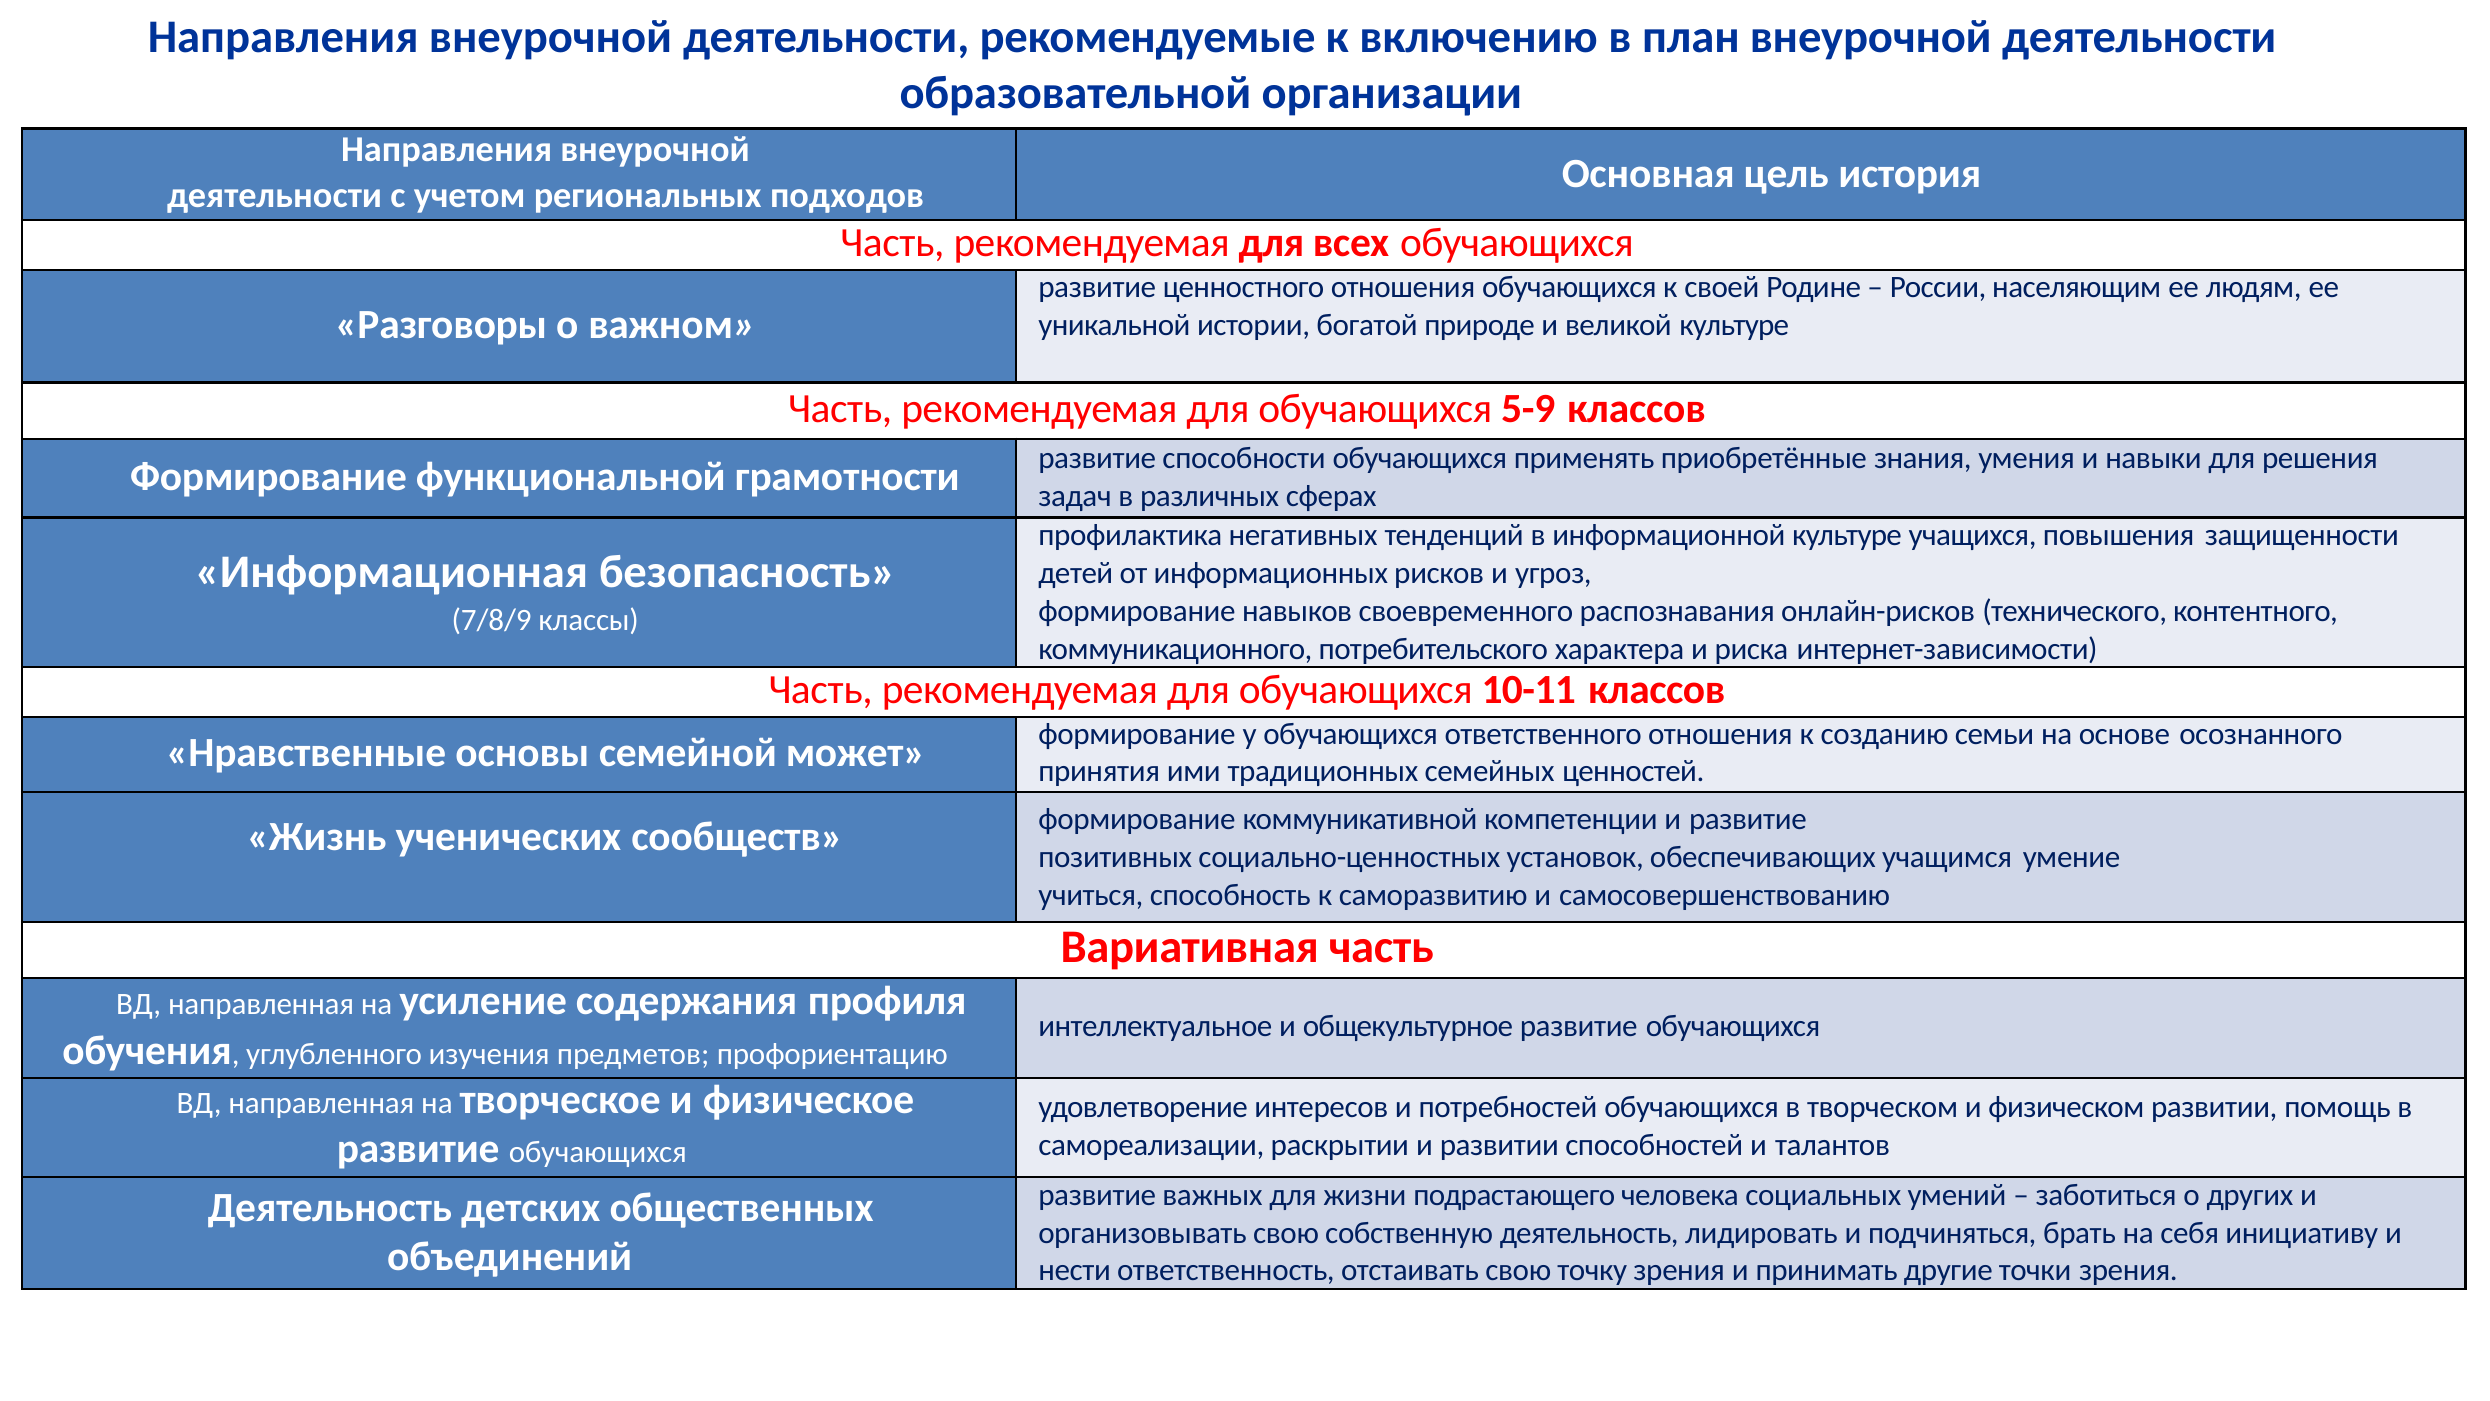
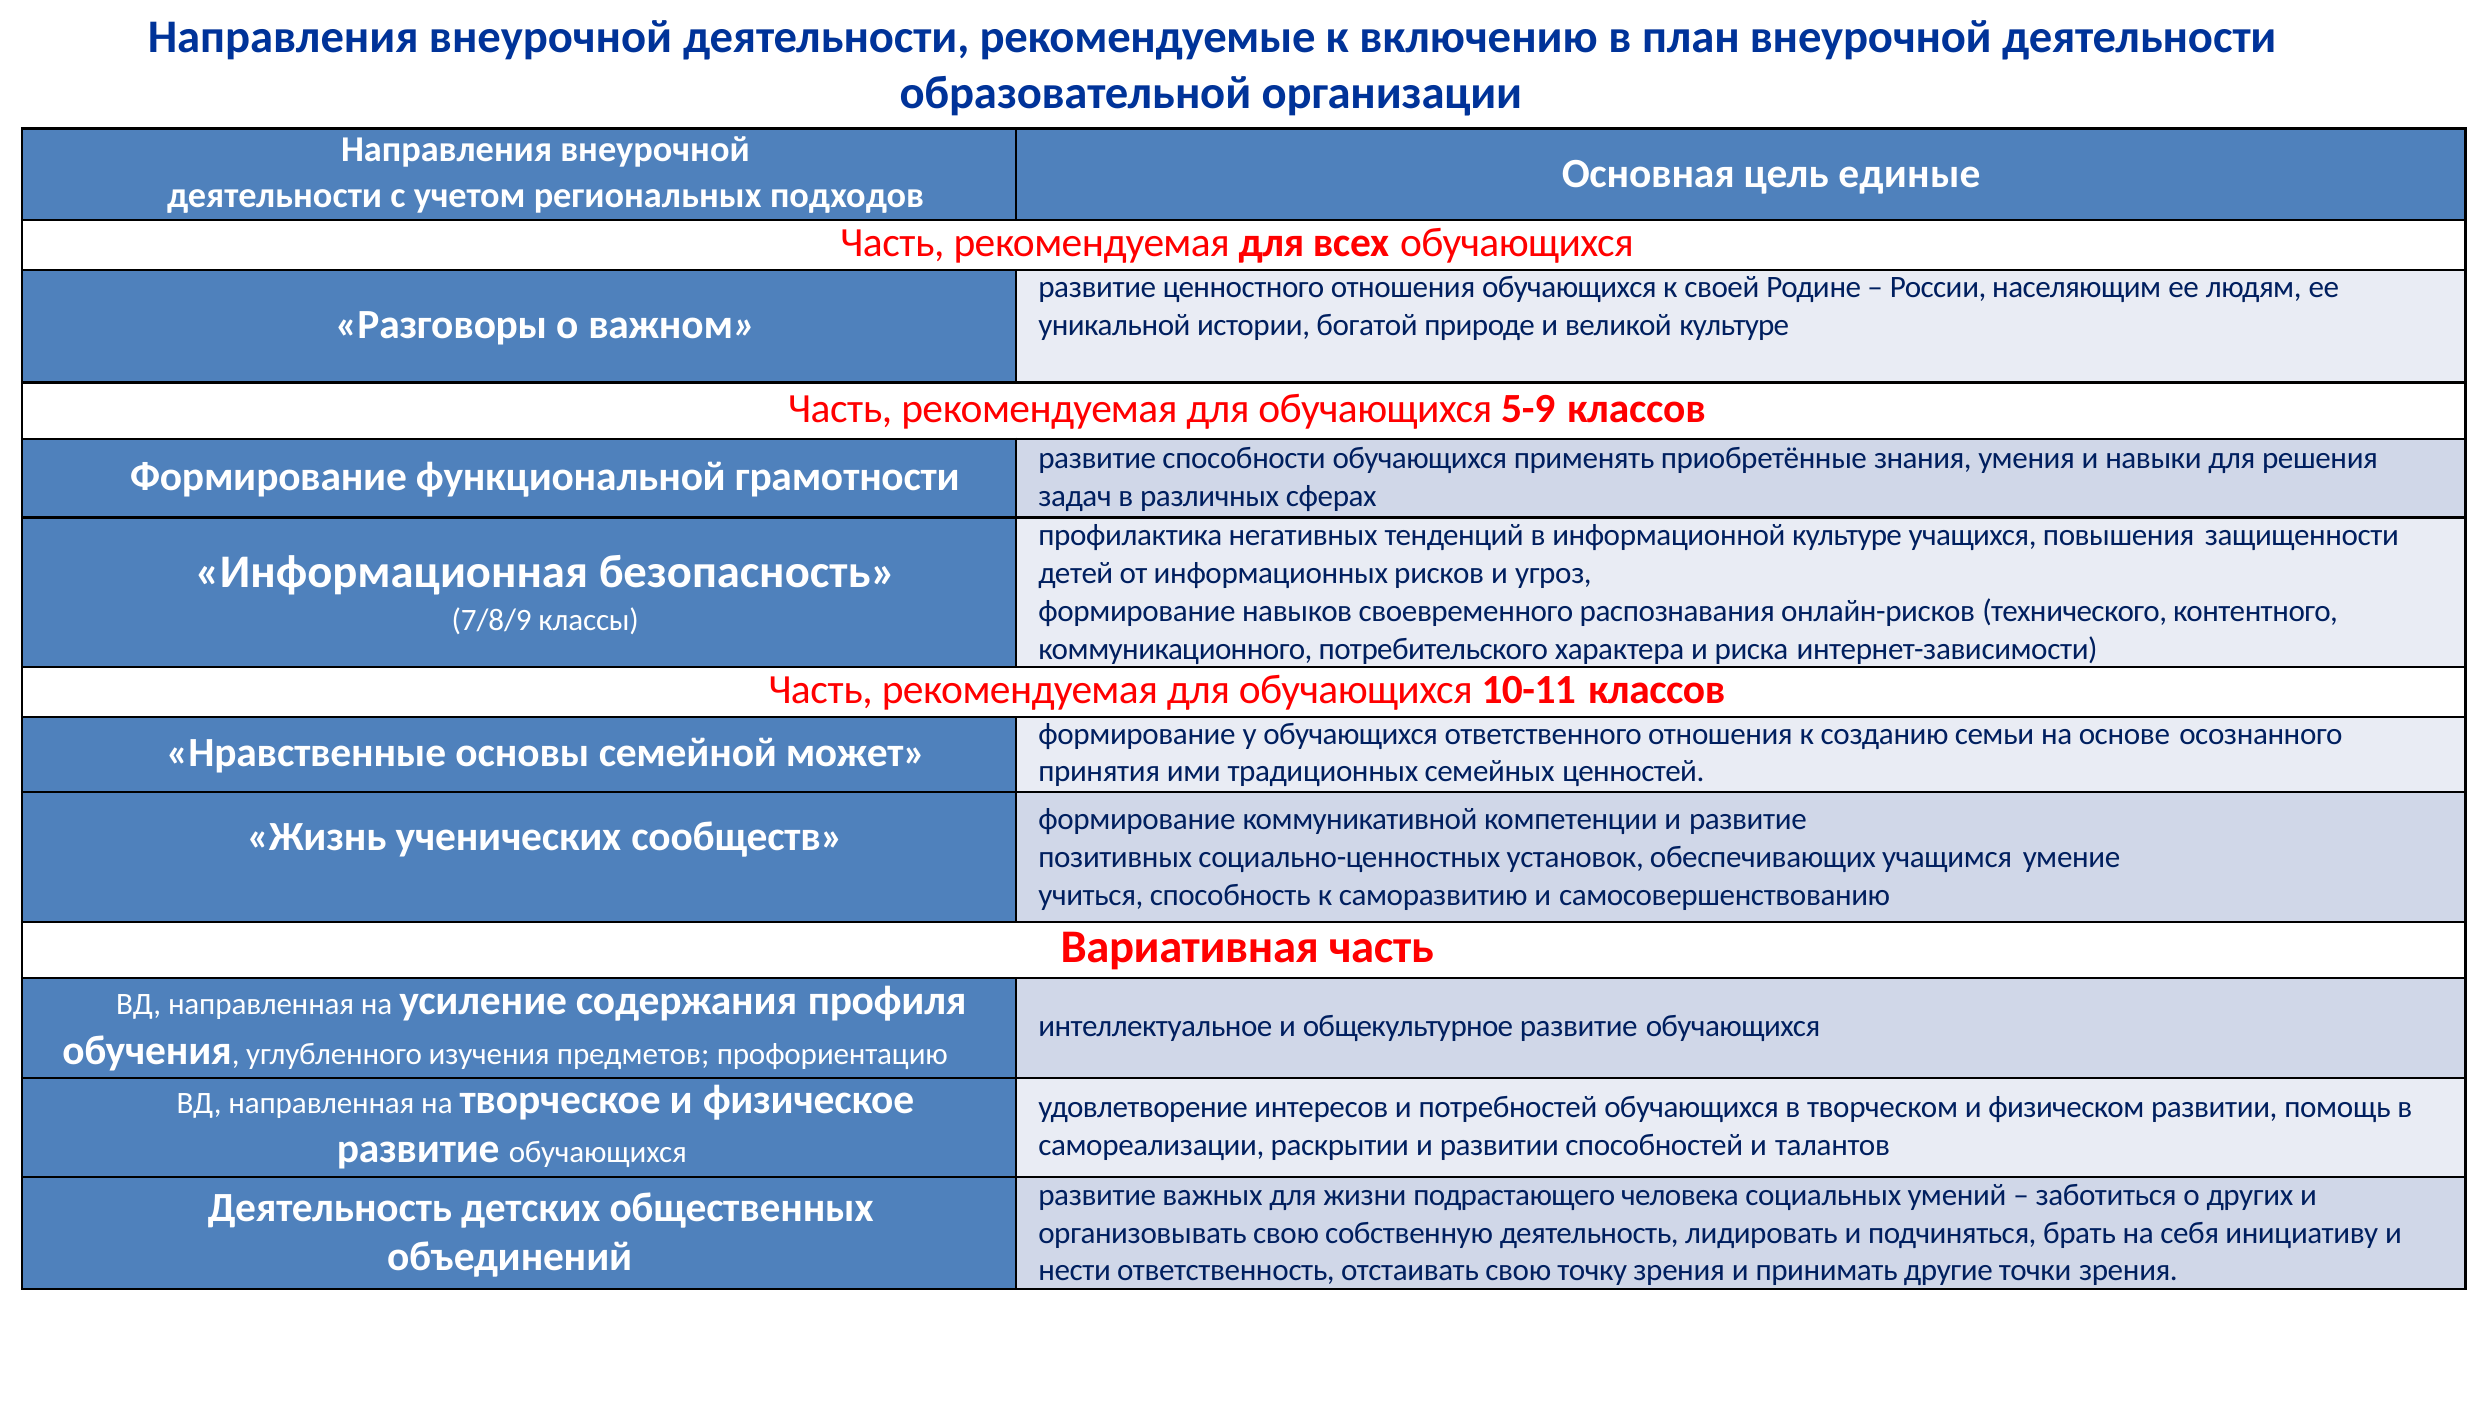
история: история -> единые (1909, 173)
